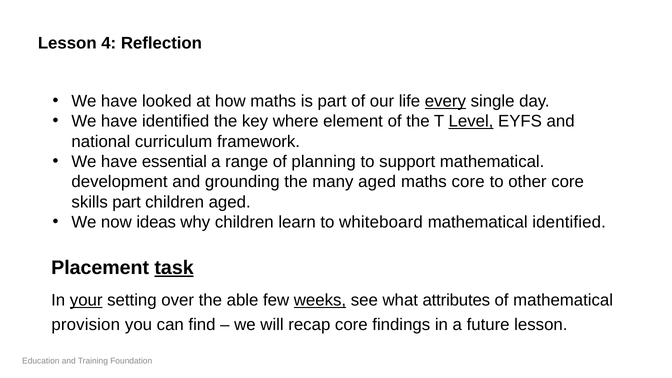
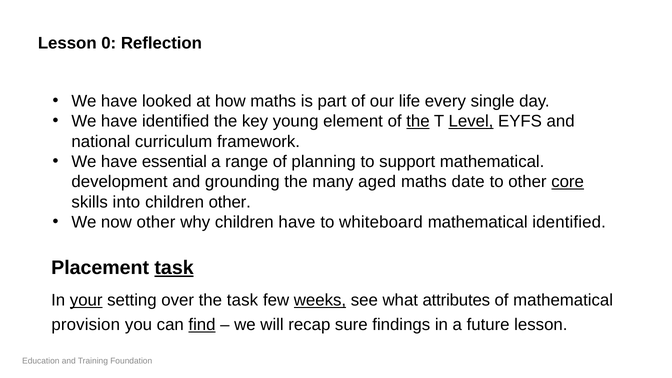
4: 4 -> 0 (109, 43)
every underline: present -> none (445, 101)
where: where -> young (296, 121)
the underline: none -> present (418, 121)
maths core: core -> date (468, 182)
core underline: none -> present (568, 182)
skills part: part -> into (126, 202)
children aged: aged -> other (230, 202)
now ideas: ideas -> other (156, 222)
children learn: learn -> have (297, 222)
the able: able -> task (242, 300)
find underline: none -> present (202, 325)
recap core: core -> sure (351, 325)
